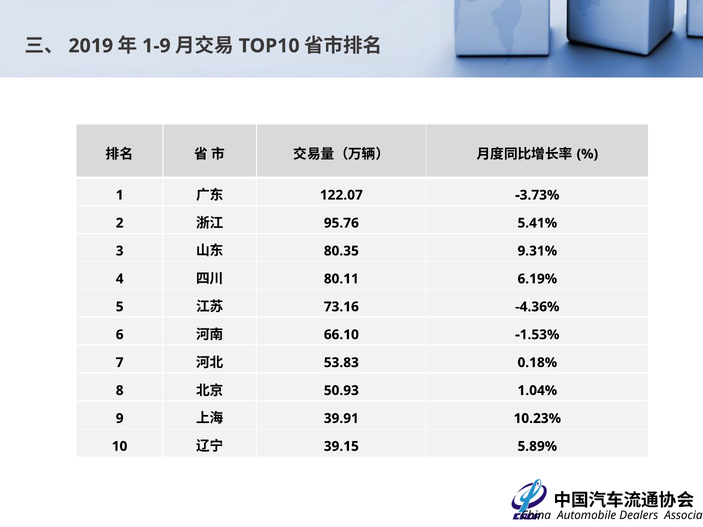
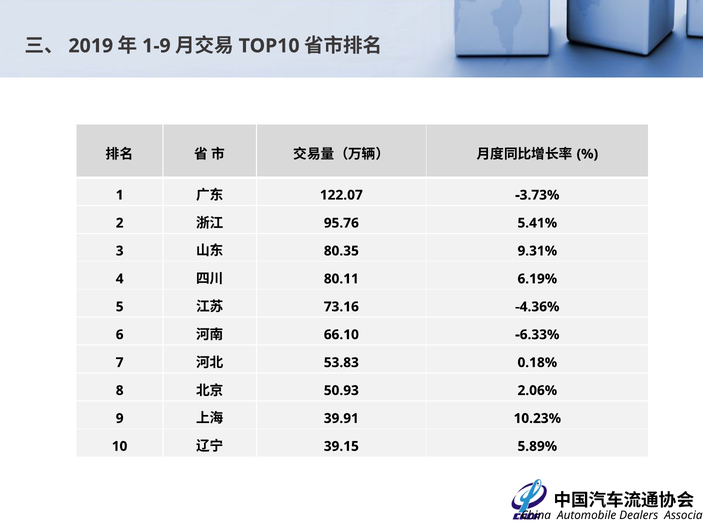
-1.53%: -1.53% -> -6.33% (537, 335)
1.04%: 1.04% -> 2.06% (537, 391)
